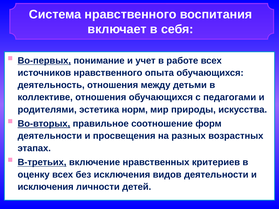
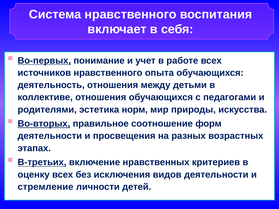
исключения: исключения -> стремление (45, 187)
